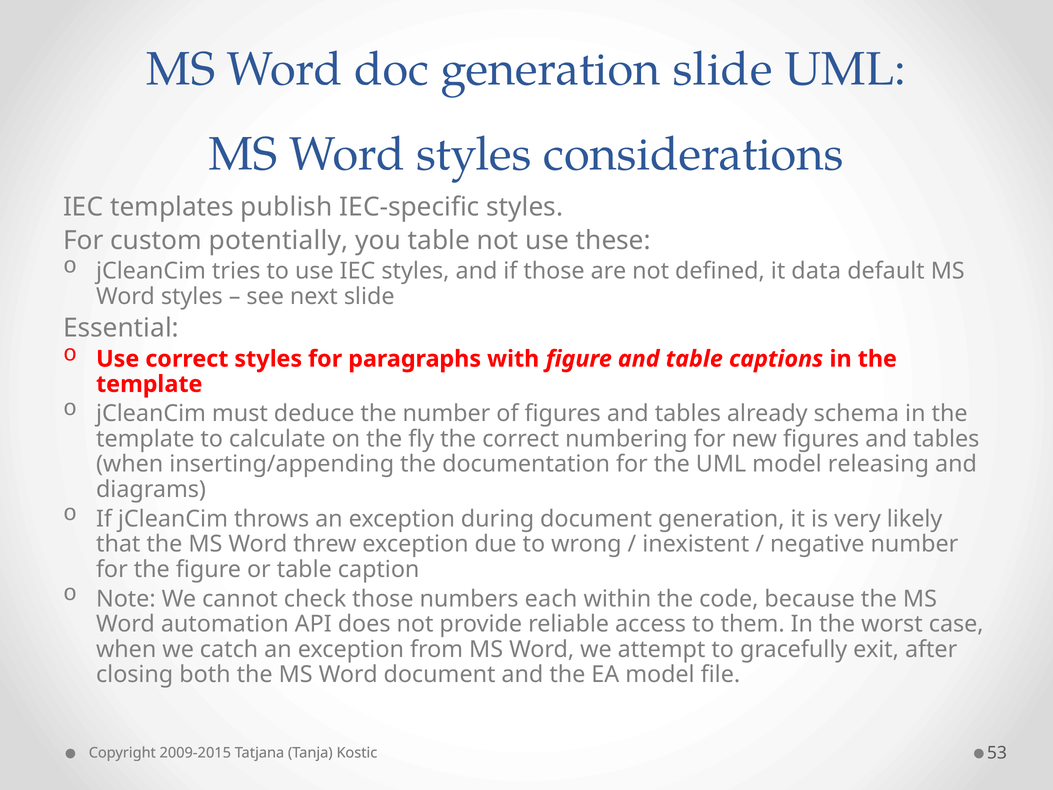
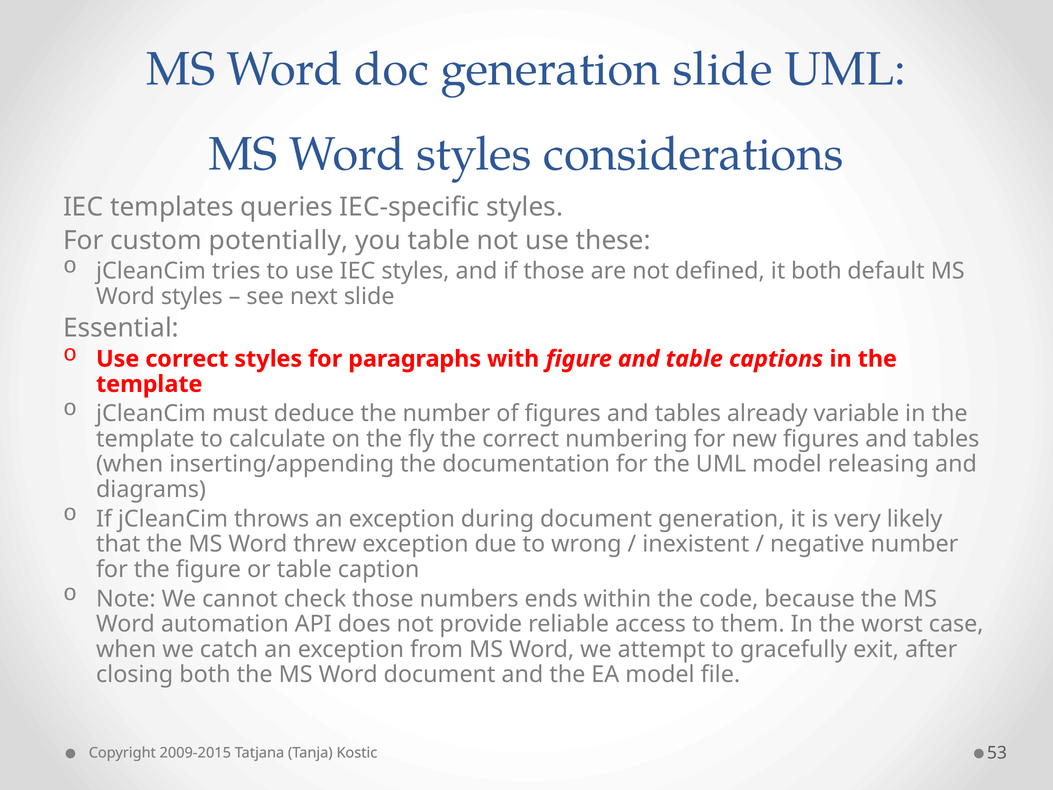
publish: publish -> queries (287, 207)
it data: data -> both (816, 271)
schema: schema -> variable (857, 414)
each: each -> ends (551, 599)
